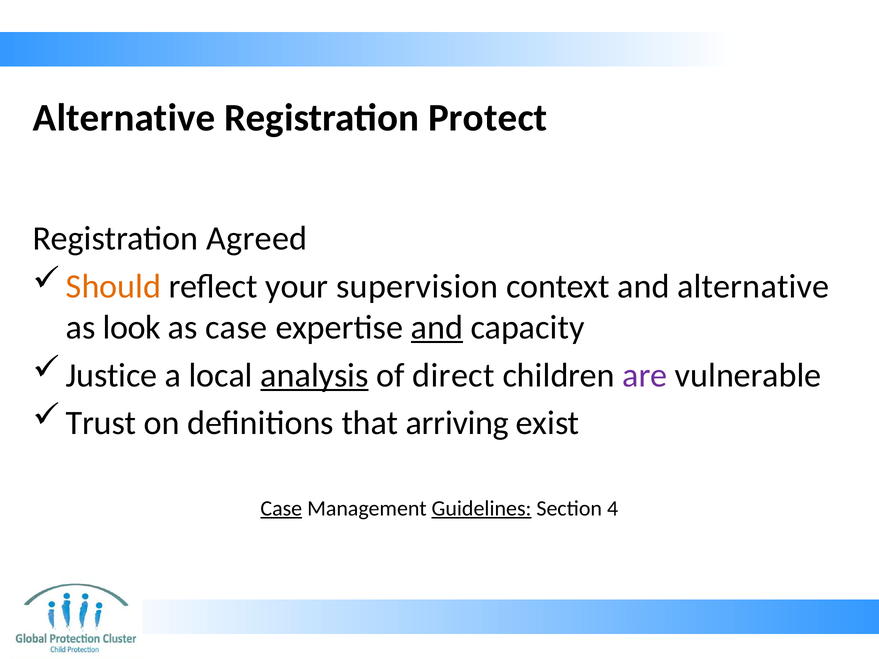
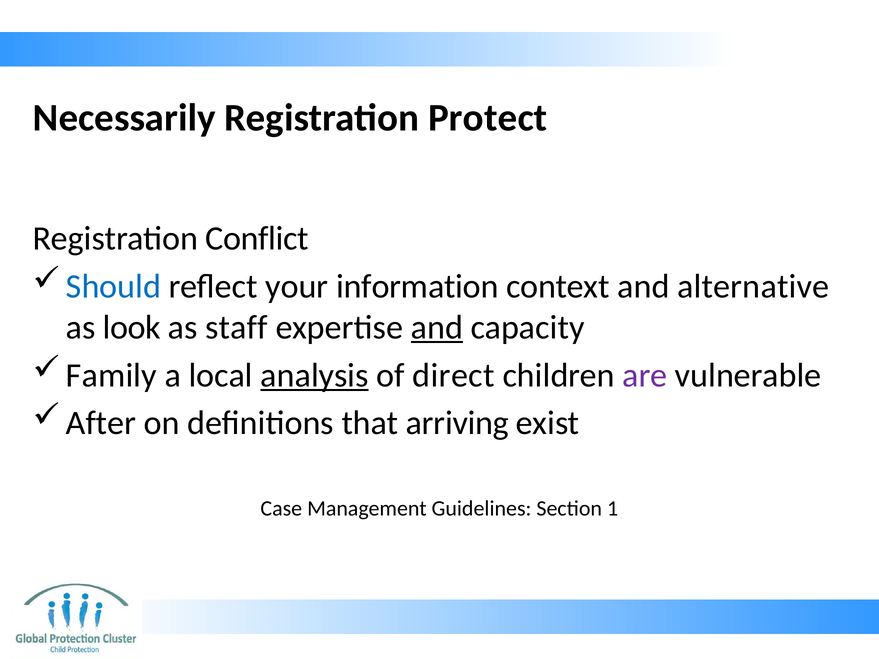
Alternative: Alternative -> Necessarily (124, 118)
Agreed: Agreed -> Conflict (257, 239)
Should colour: orange -> blue (114, 287)
supervision: supervision -> information (417, 287)
as case: case -> staff (236, 328)
Justice: Justice -> Family (111, 375)
Trust: Trust -> After (101, 423)
Case underline: present -> none (281, 509)
Guidelines underline: present -> none (482, 509)
4: 4 -> 1 (613, 509)
